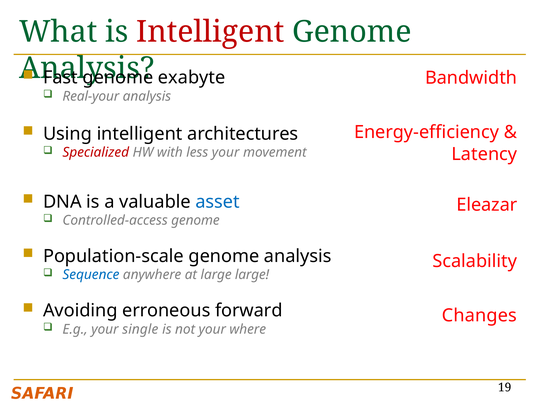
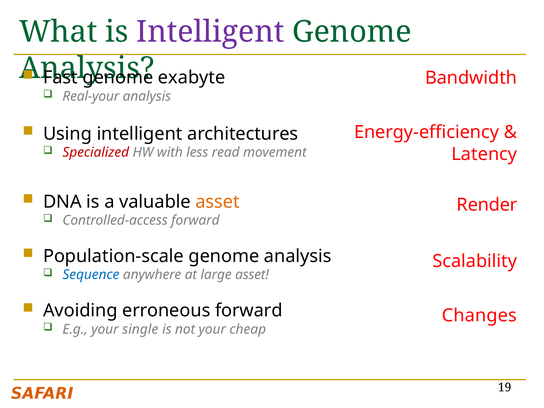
Intelligent colour: red -> purple (210, 32)
less your: your -> read (226, 152)
asset colour: blue -> orange (218, 202)
Eleazar: Eleazar -> Render (487, 205)
Controlled-access genome: genome -> forward (195, 220)
large large: large -> asset (252, 275)
where: where -> cheap (248, 329)
